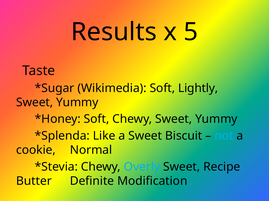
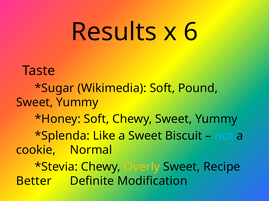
5: 5 -> 6 (191, 32)
Lightly: Lightly -> Pound (198, 88)
Overly colour: light blue -> yellow (142, 167)
Butter: Butter -> Better (34, 182)
